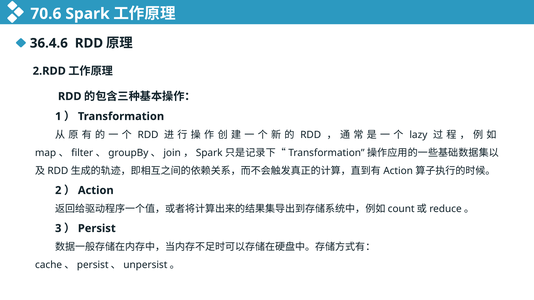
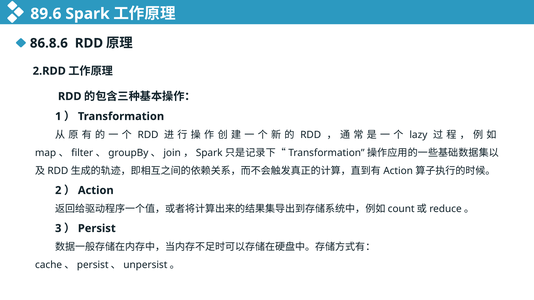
70.6: 70.6 -> 89.6 (46, 14)
36.4.6: 36.4.6 -> 86.8.6 (49, 43)
